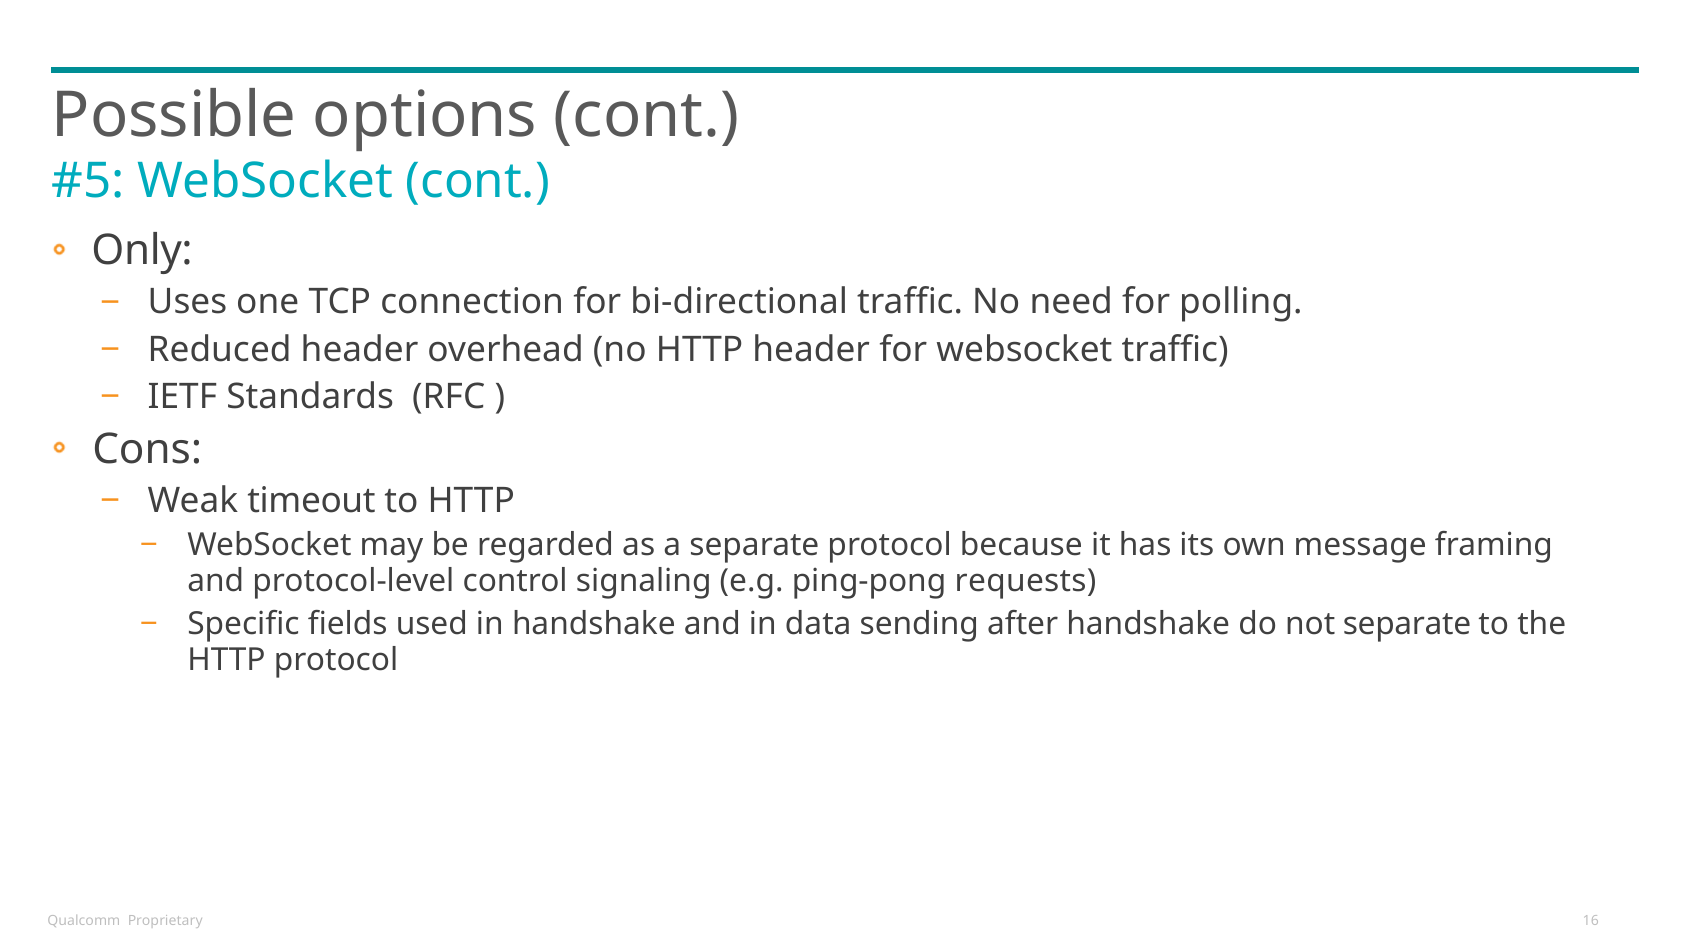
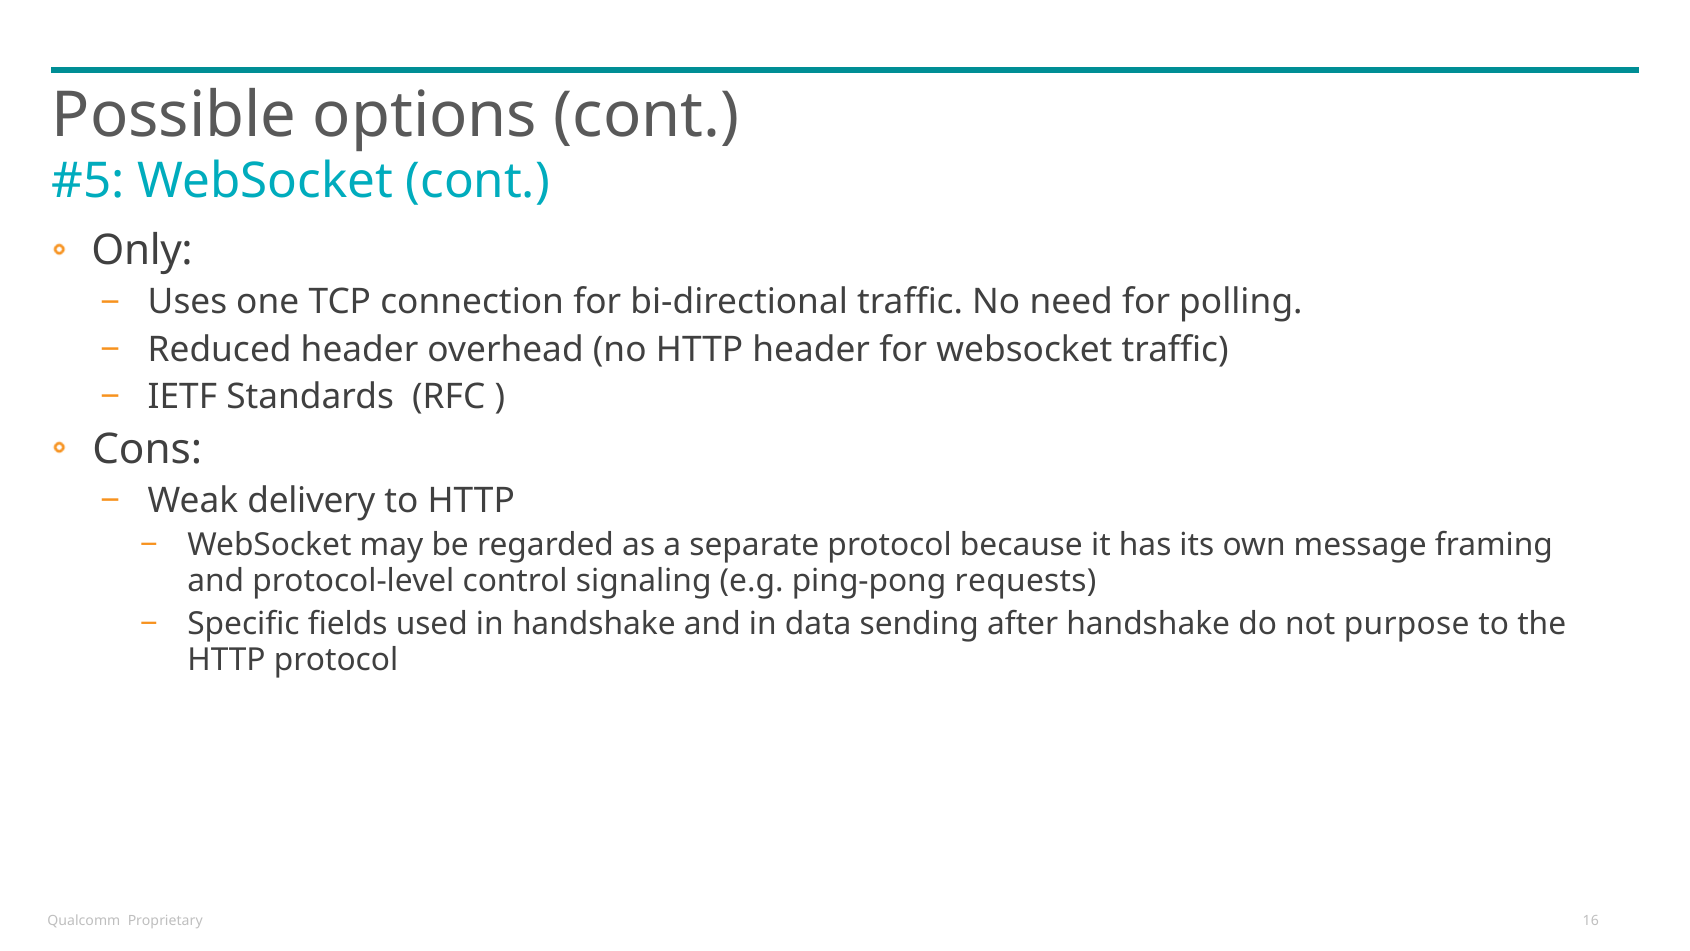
timeout: timeout -> delivery (311, 500)
not separate: separate -> purpose (1407, 623)
